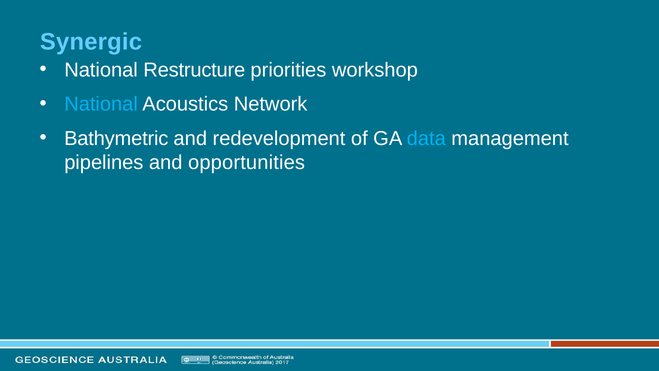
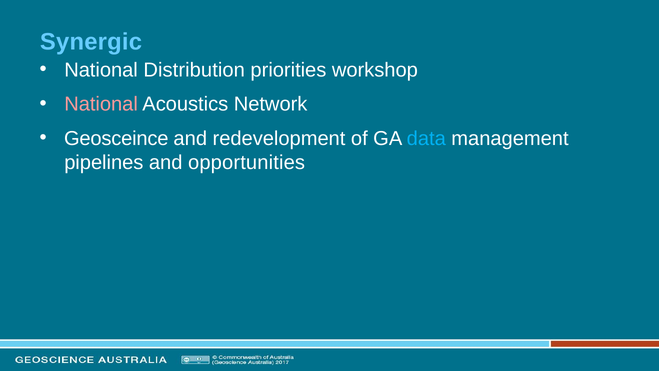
Restructure: Restructure -> Distribution (194, 70)
National colour: light blue -> pink (101, 104)
Bathymetric: Bathymetric -> Geosceince (116, 138)
